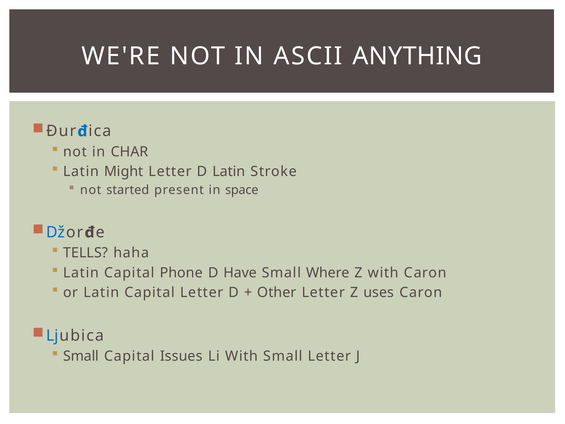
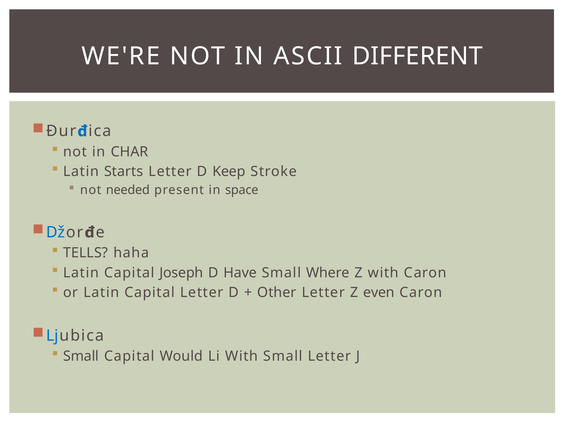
ANYTHING: ANYTHING -> DIFFERENT (417, 56)
Might: Might -> Starts (124, 171)
D Latin: Latin -> Keep (229, 171)
started: started -> needed (128, 190)
Phone: Phone -> Joseph (181, 273)
uses: uses -> even (379, 292)
Issues: Issues -> Would (181, 356)
